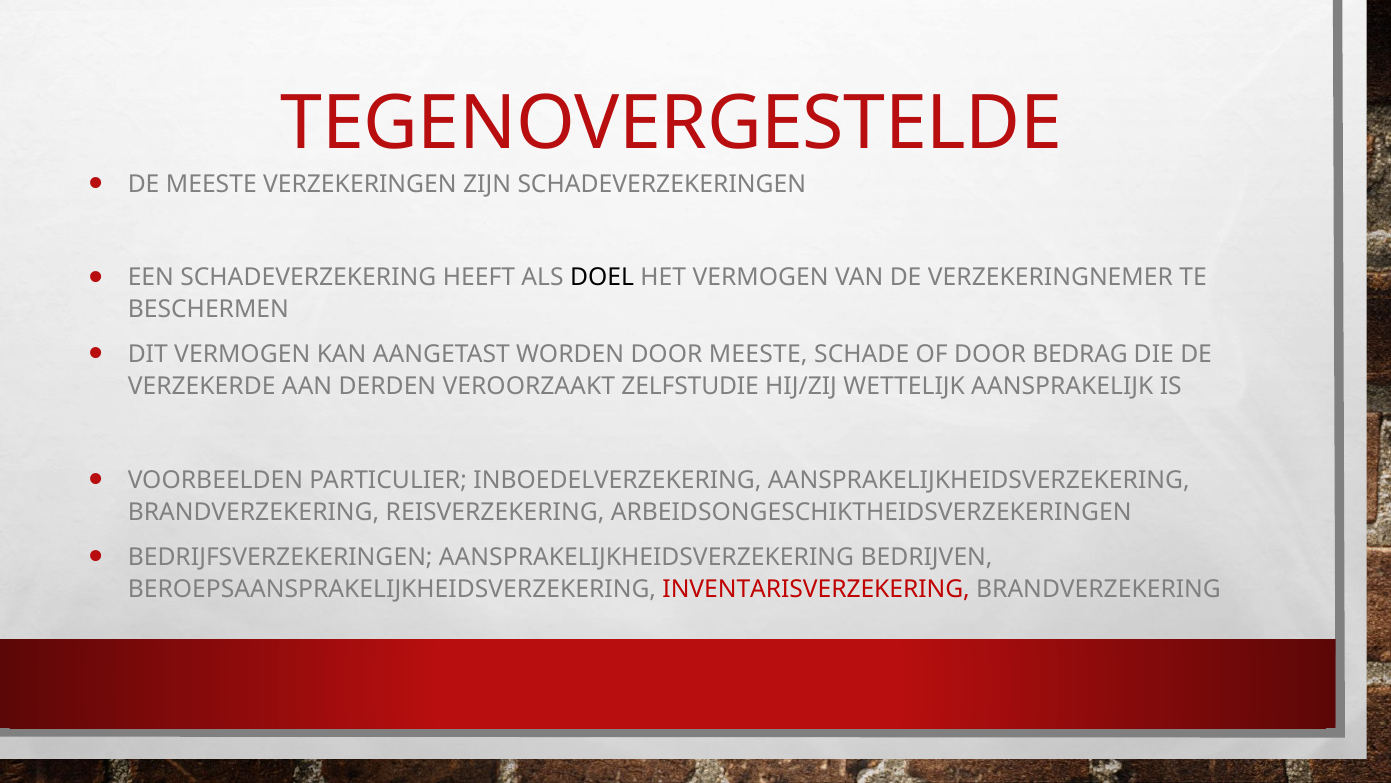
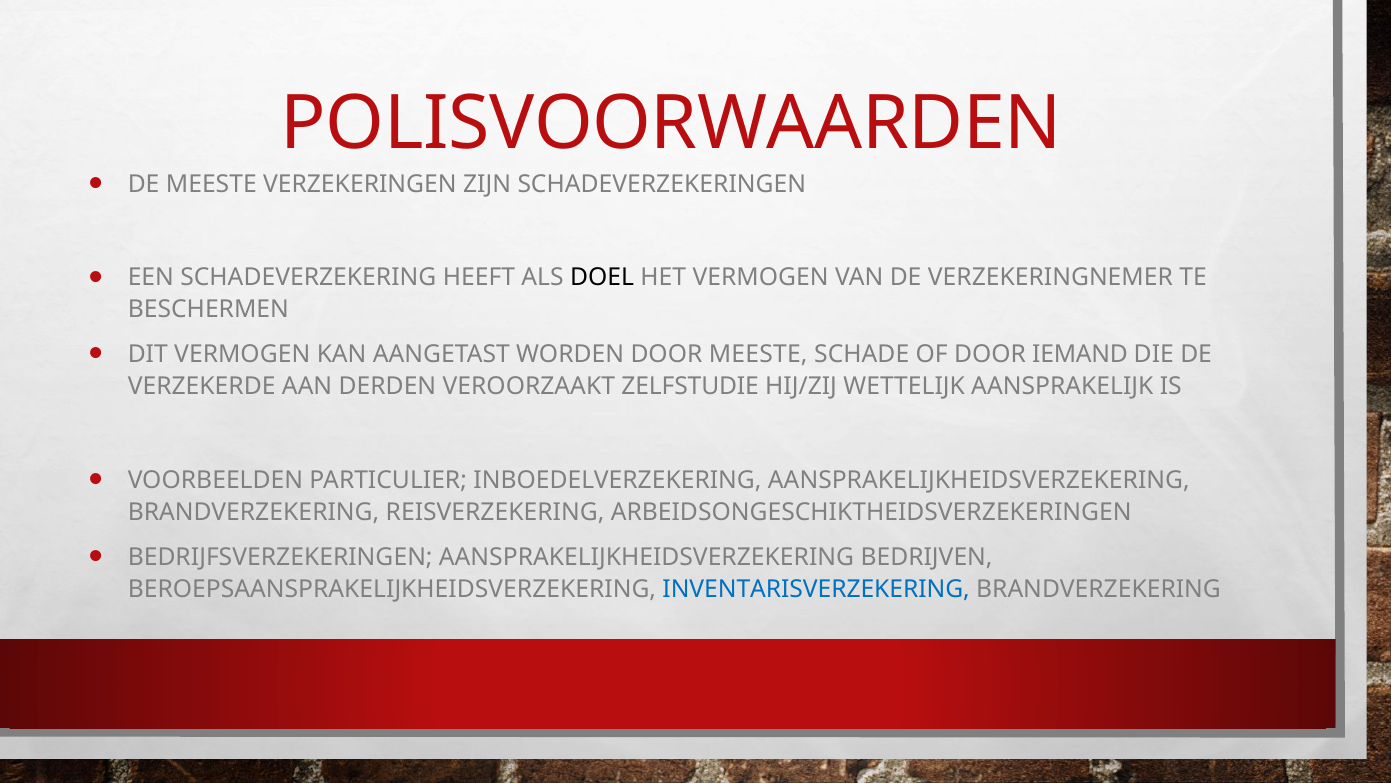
TEGENOVERGESTELDE: TEGENOVERGESTELDE -> POLISVOORWAARDEN (671, 124)
BEDRAG: BEDRAG -> IEMAND (1080, 354)
INVENTARISVERZEKERING colour: red -> blue (816, 588)
